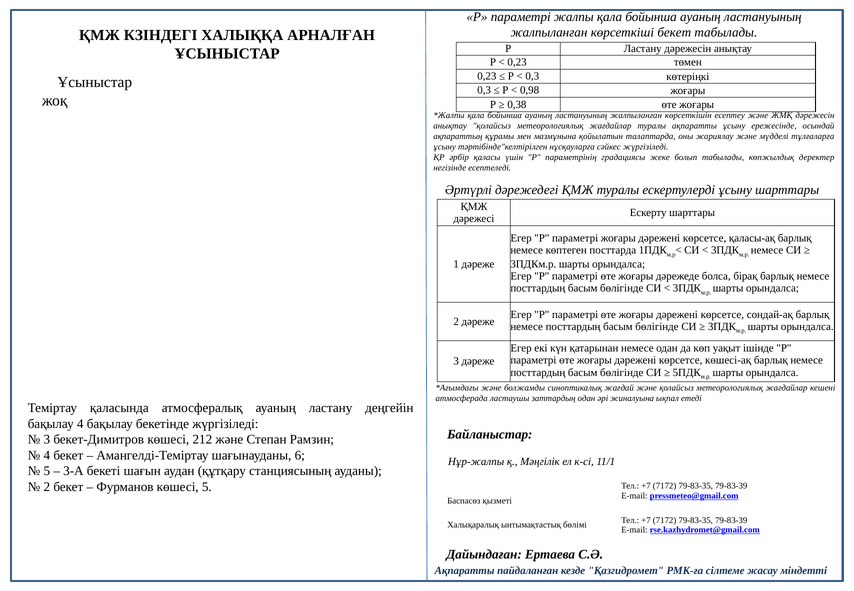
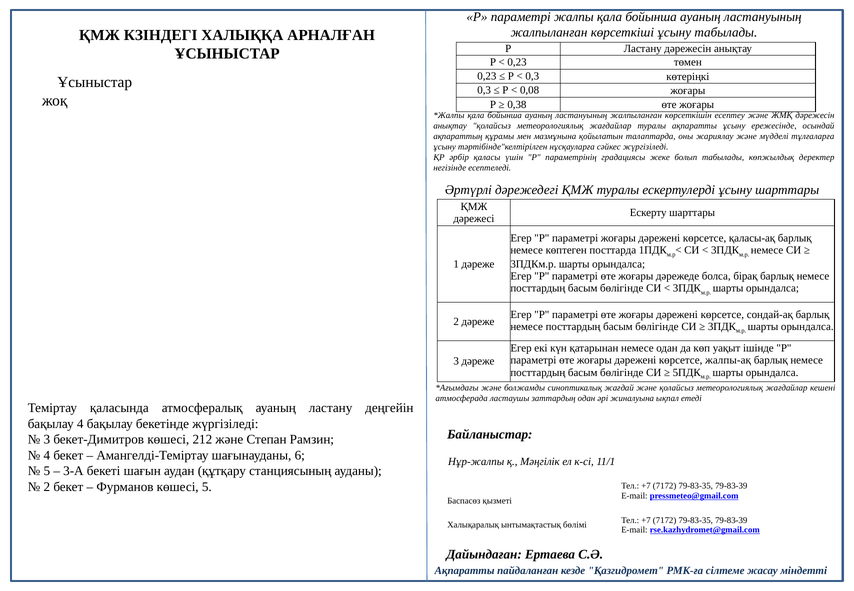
көрсеткіші бекет: бекет -> ұсыну (674, 33)
0,98: 0,98 -> 0,08 (530, 90)
көшесі-ақ: көшесі-ақ -> жалпы-ақ (728, 360)
